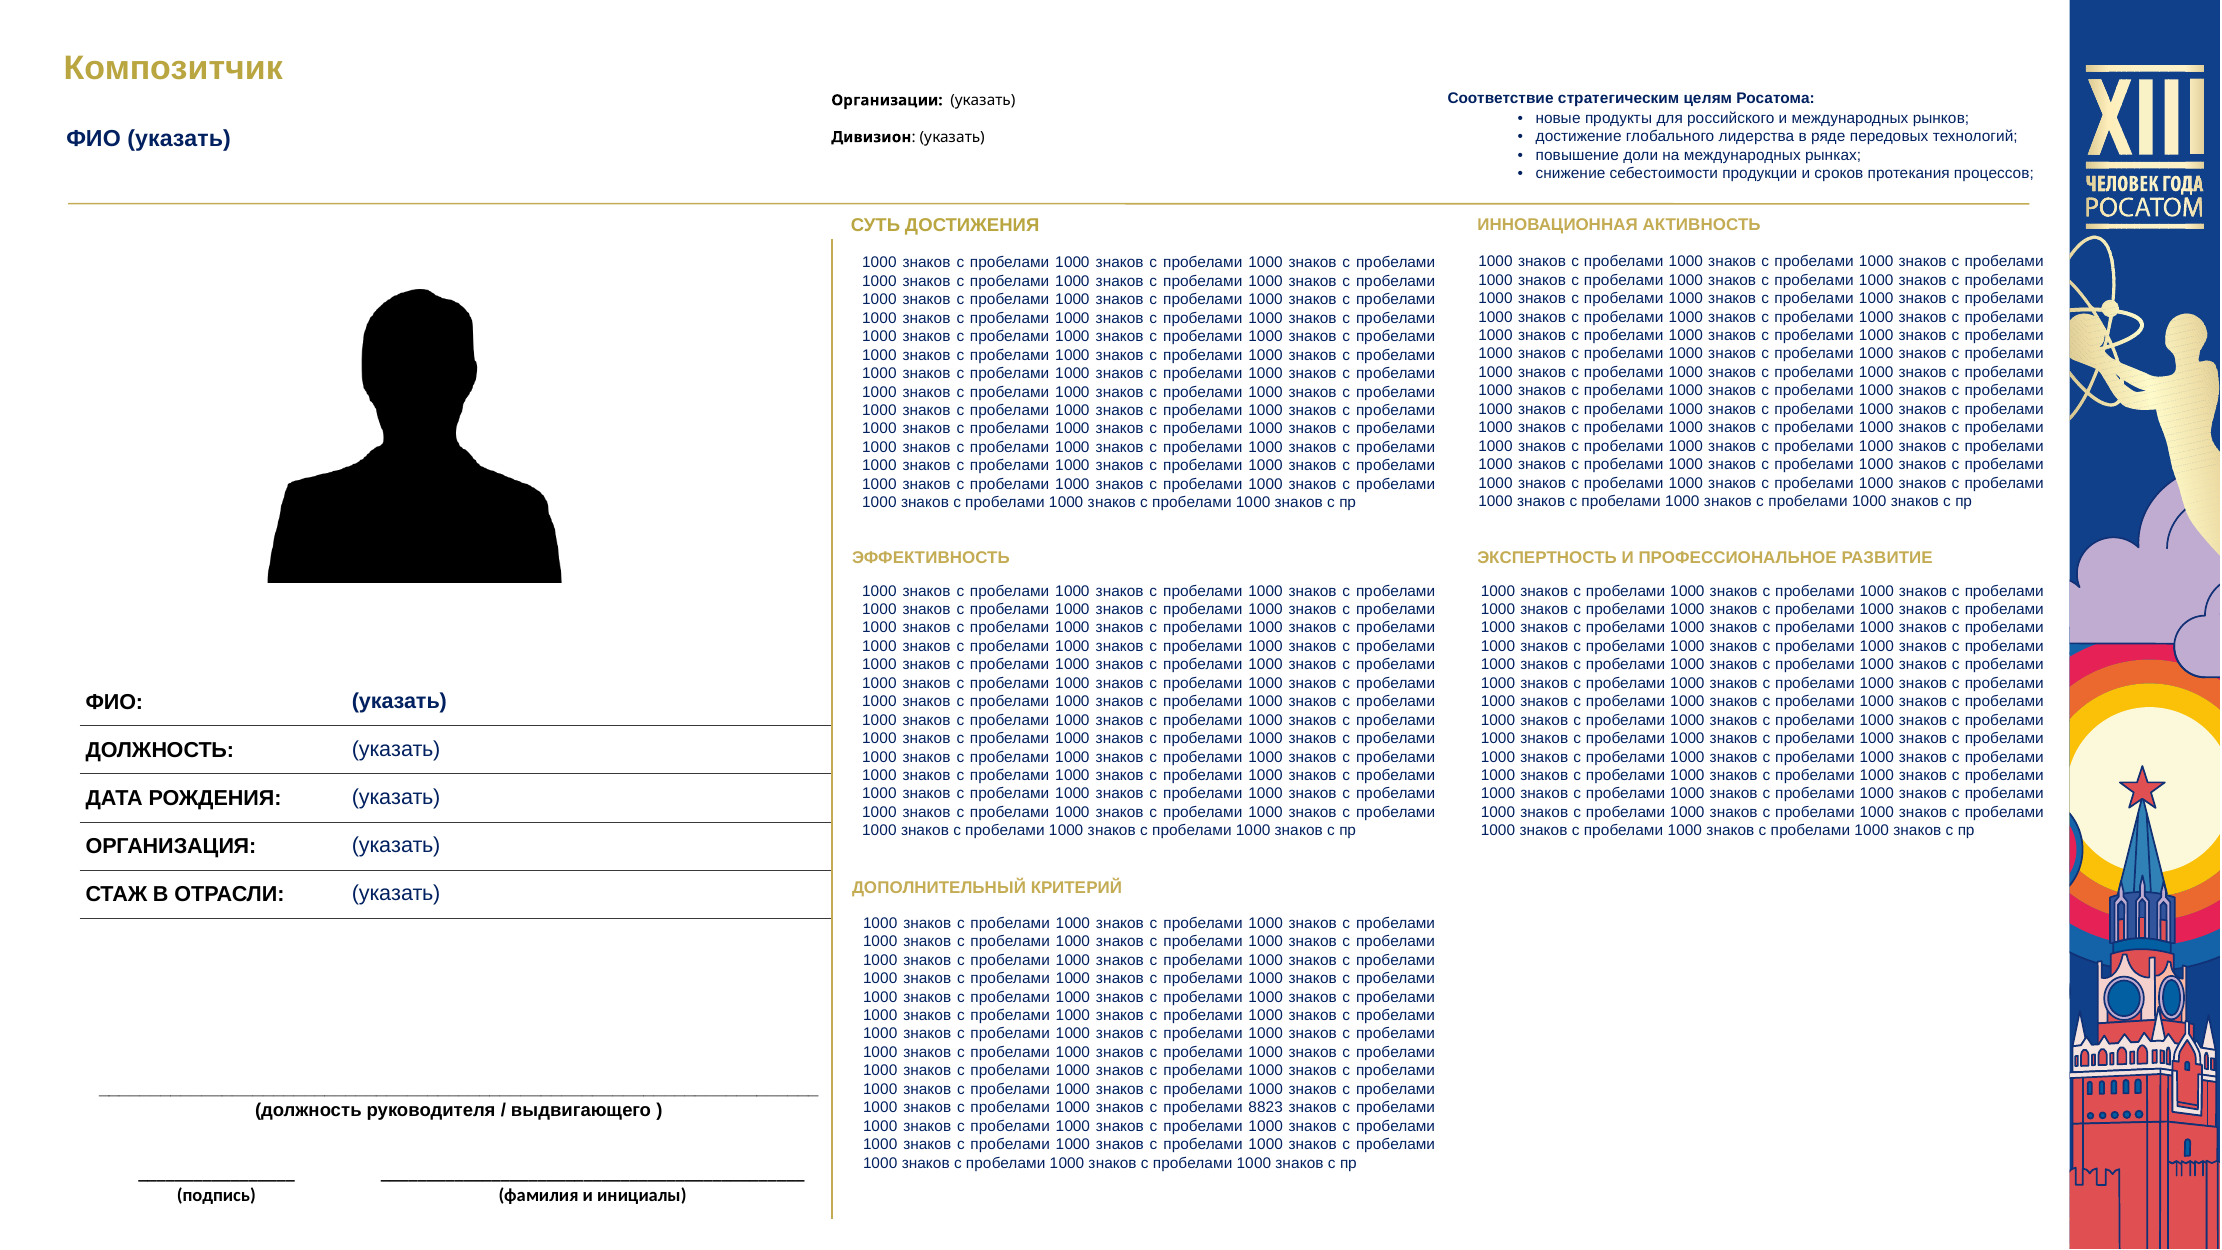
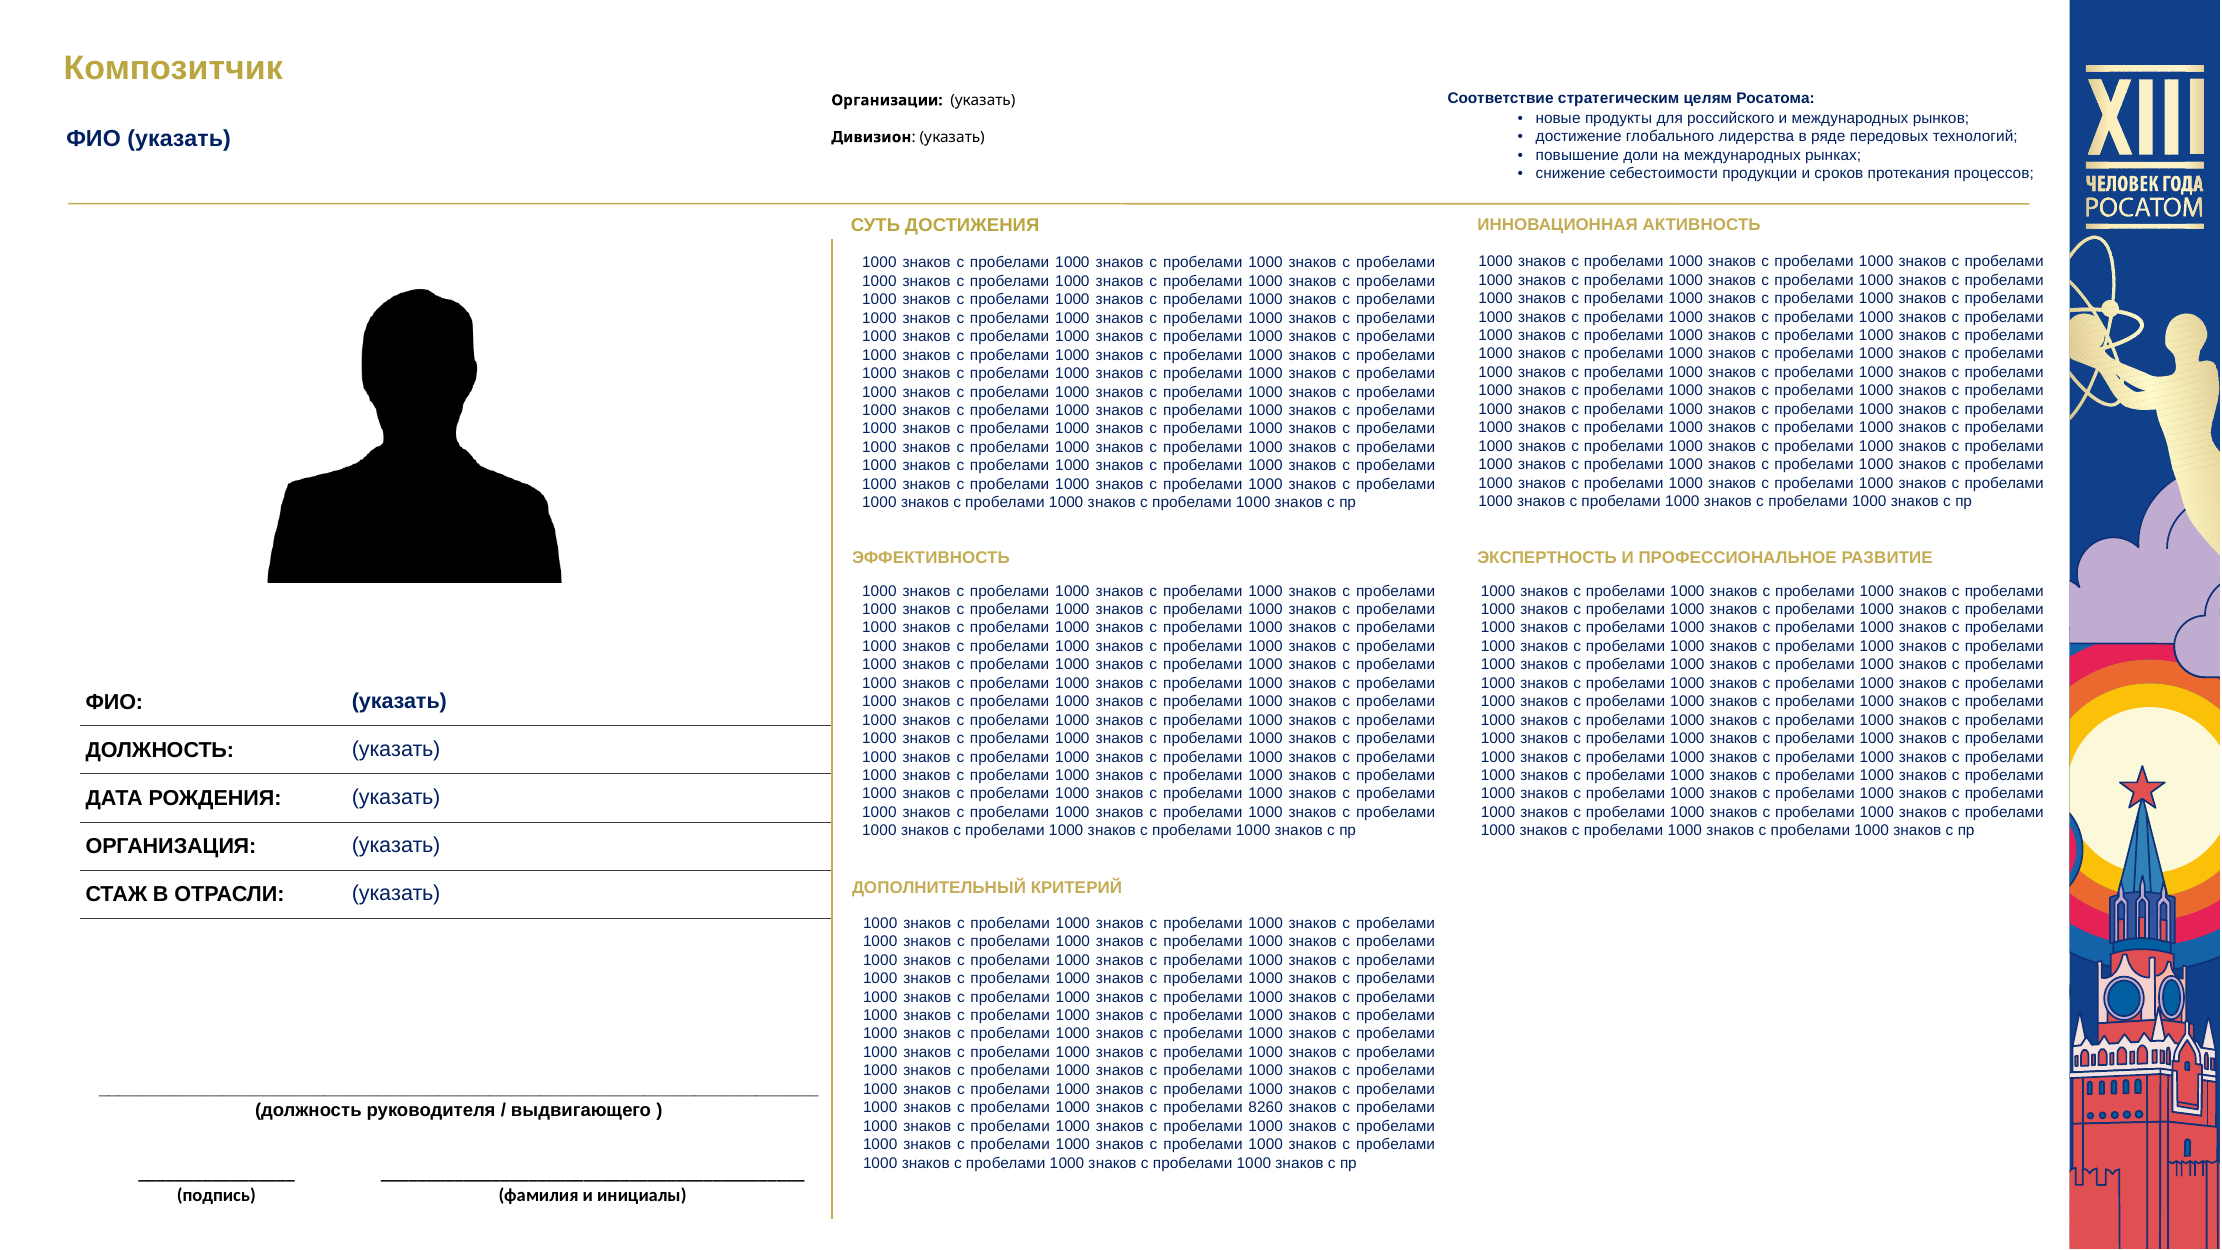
8823: 8823 -> 8260 (1266, 1108)
